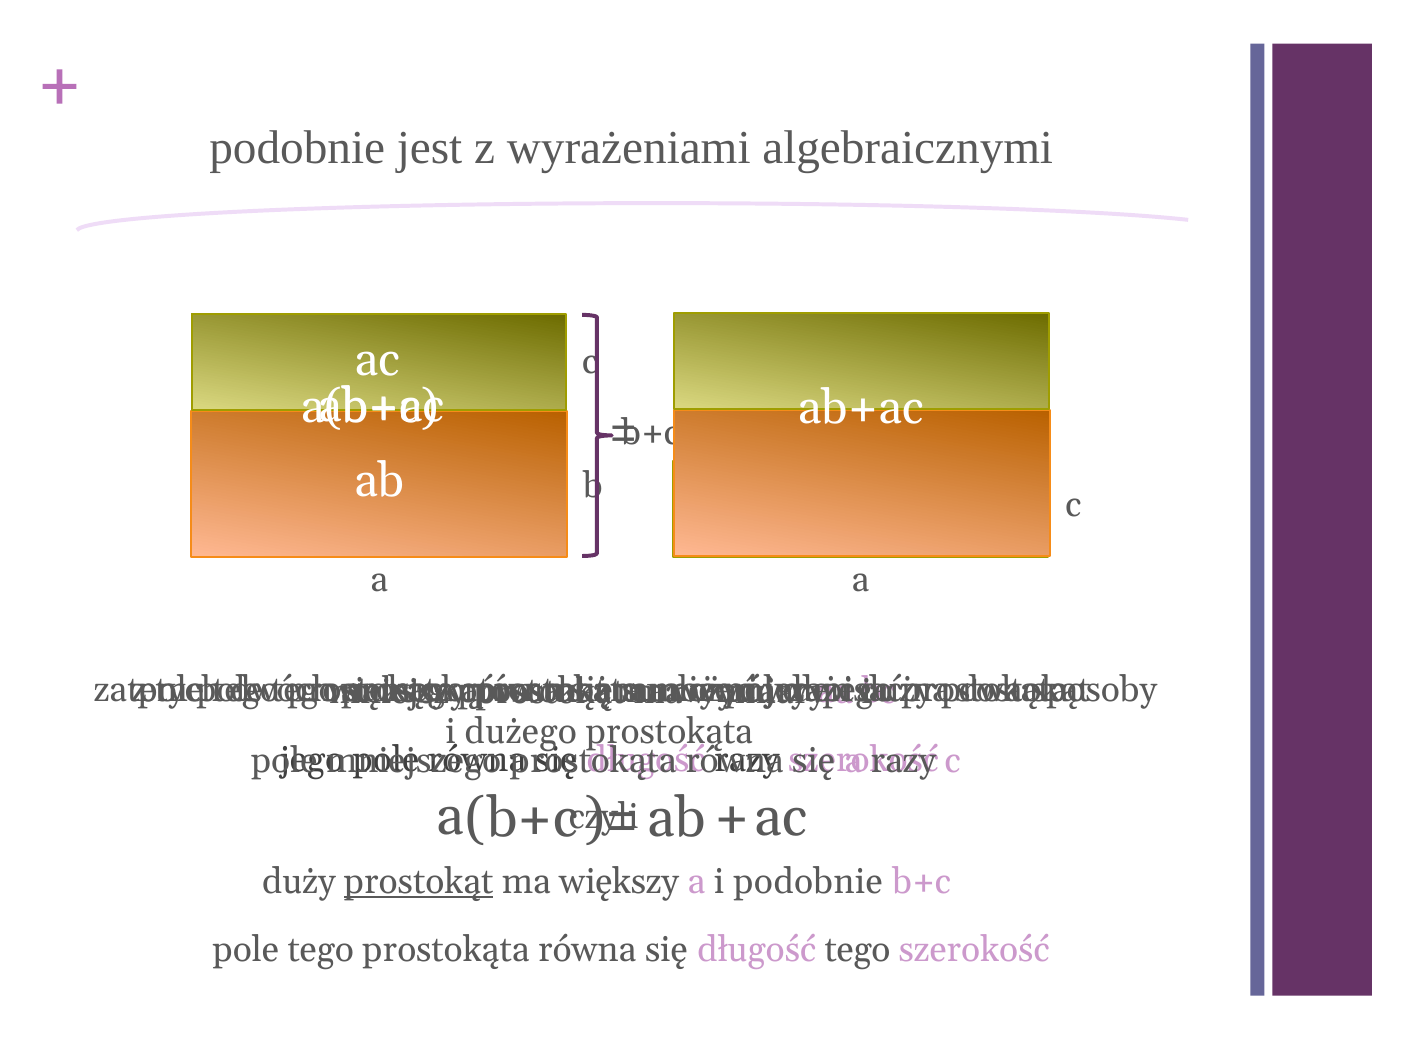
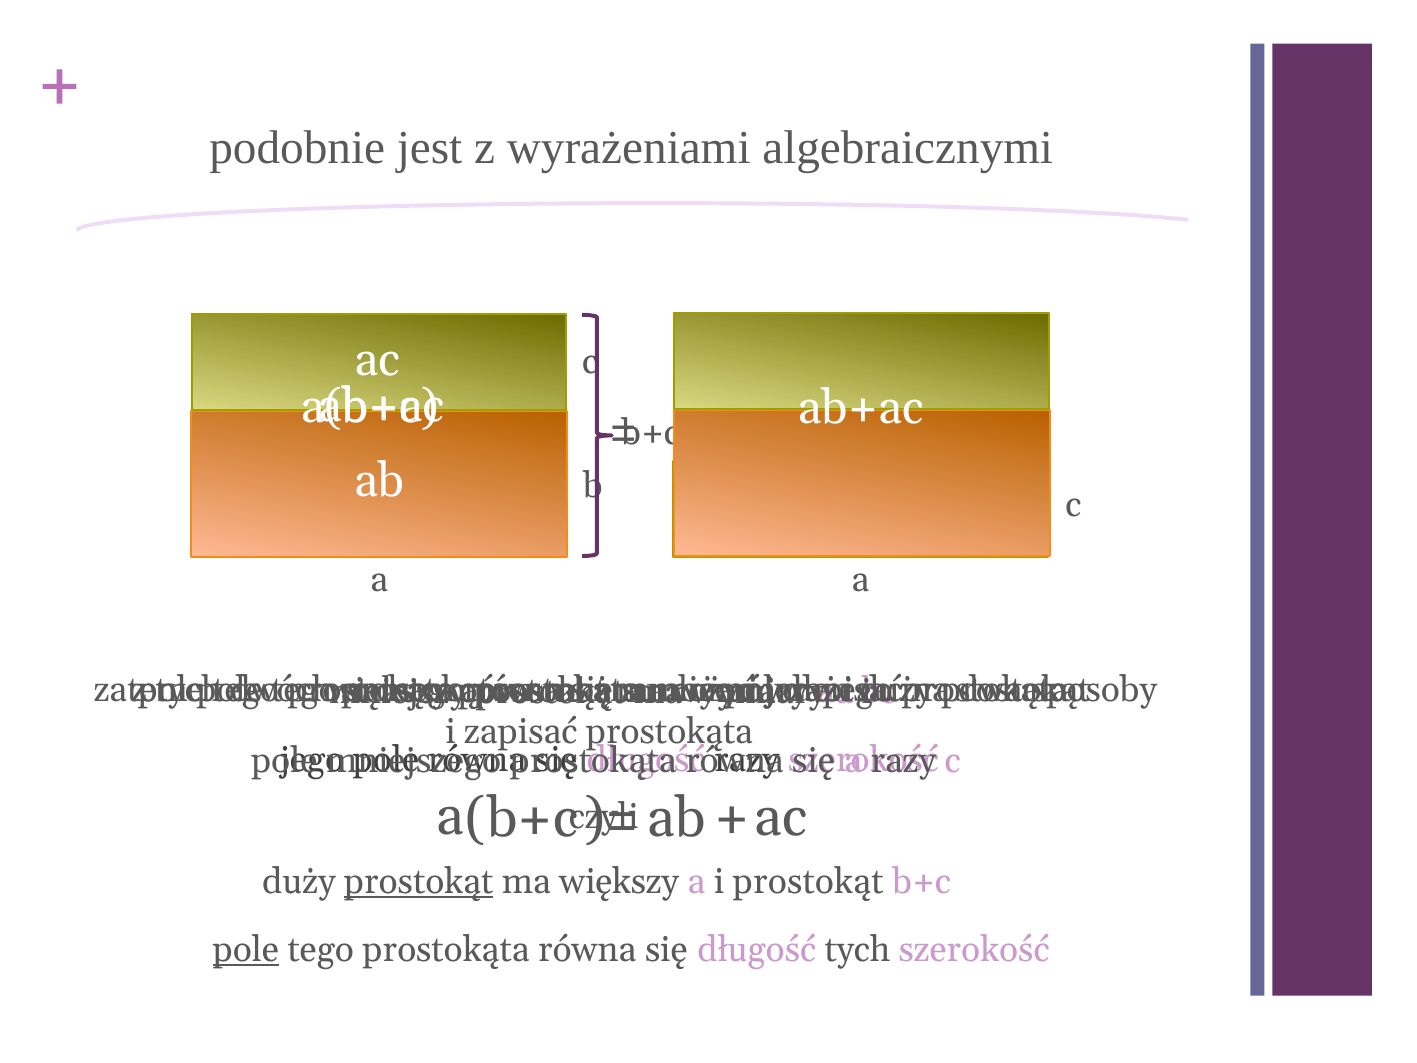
i dużego: dużego -> zapisać (521, 732)
i podobnie: podobnie -> prostokąt (808, 882)
pole underline: none -> present (246, 949)
długość tego: tego -> tych (858, 949)
